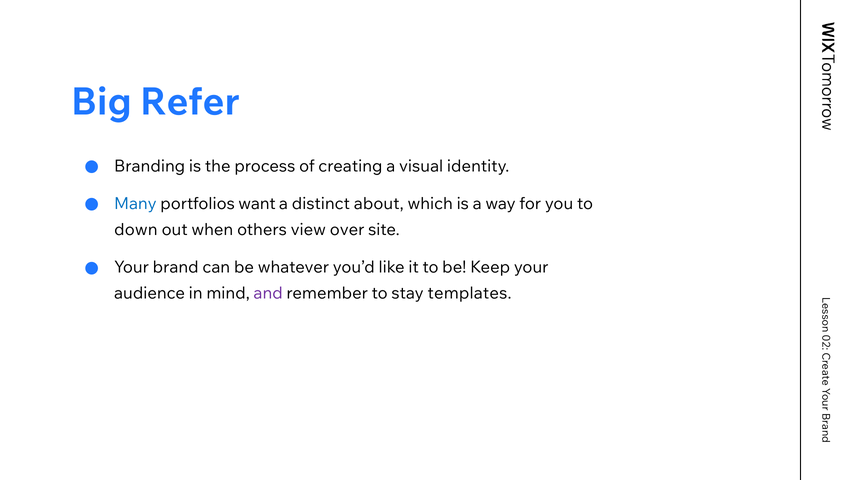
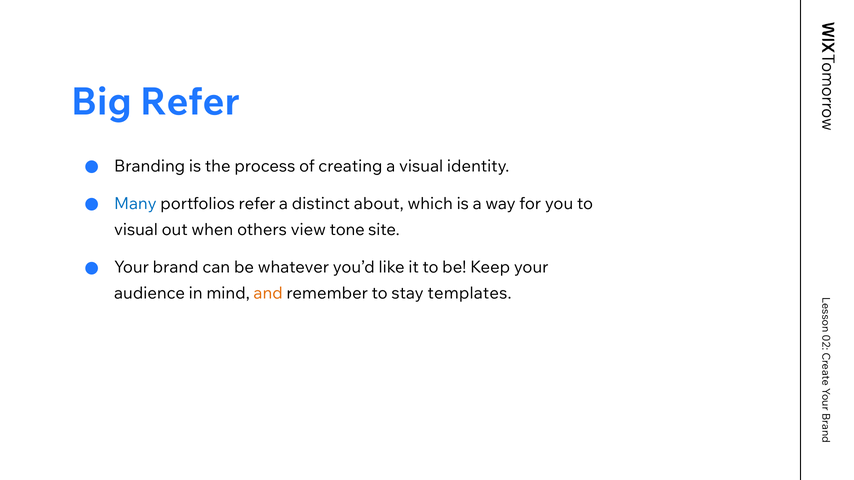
portfolios want: want -> refer (257, 204)
down: down -> visual (136, 230)
over: over -> tone (347, 230)
and colour: purple -> orange (268, 294)
